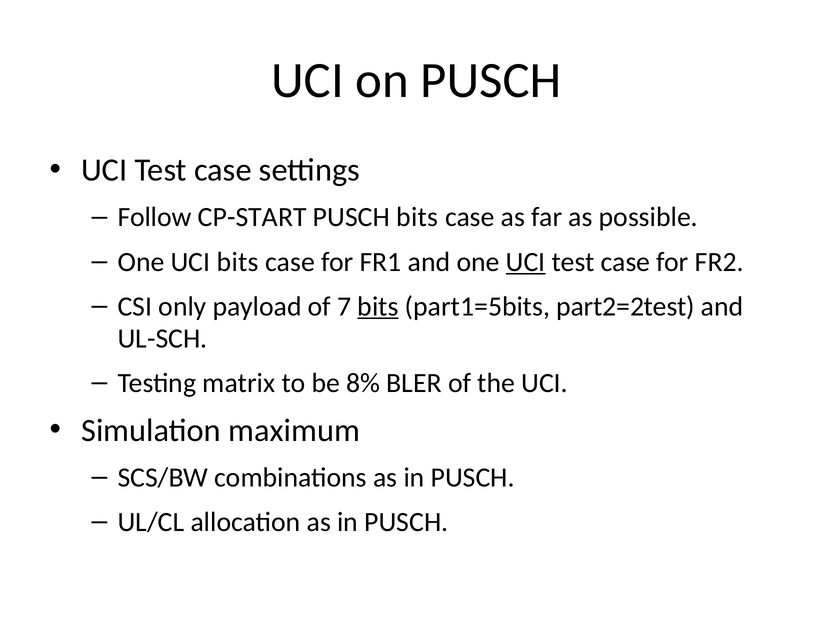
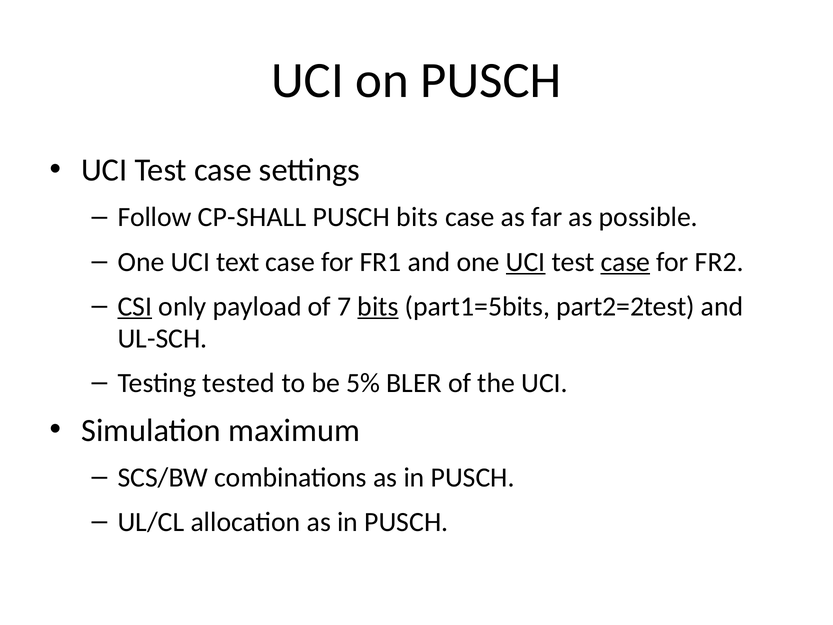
CP-START: CP-START -> CP-SHALL (252, 217)
UCI bits: bits -> text (238, 262)
case underline: none -> present (625, 262)
CSI underline: none -> present (135, 306)
matrix: matrix -> tested (239, 383)
8%: 8% -> 5% (363, 383)
